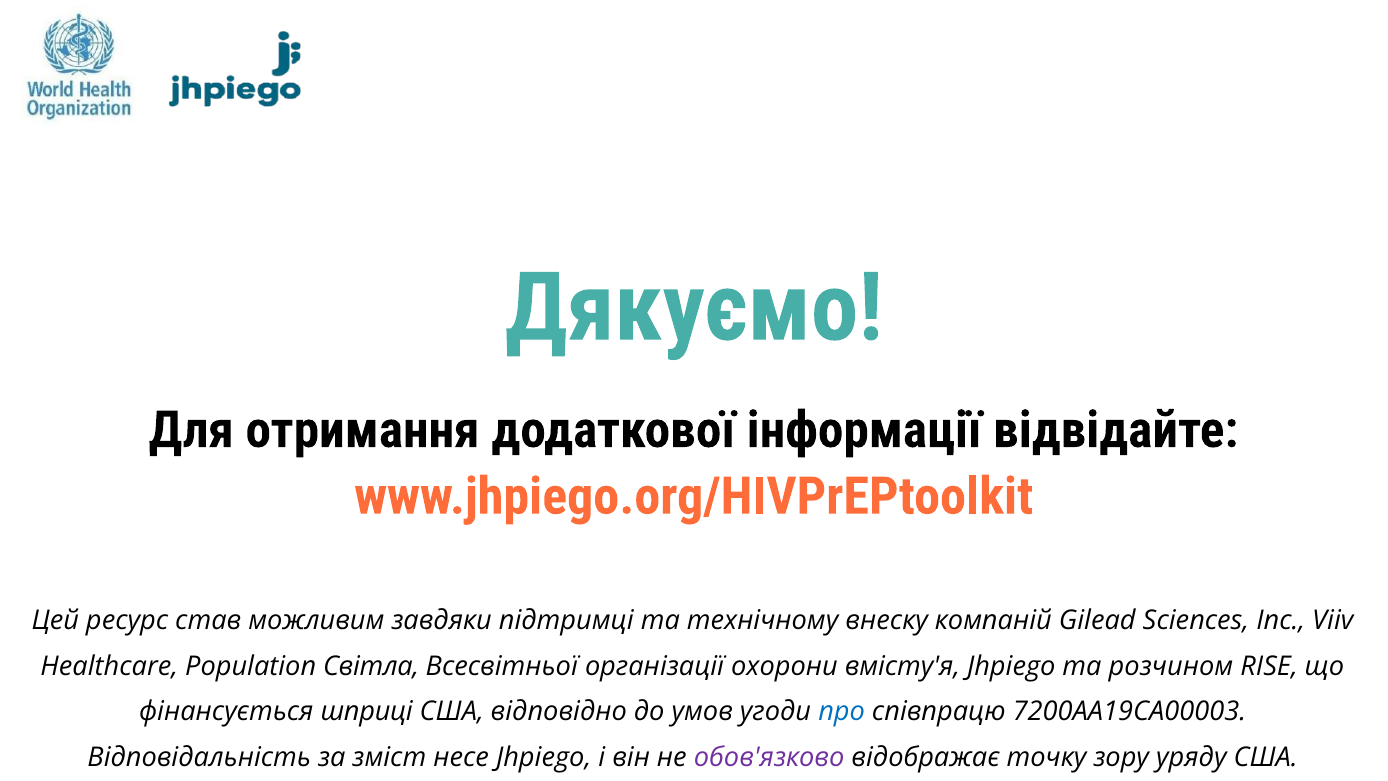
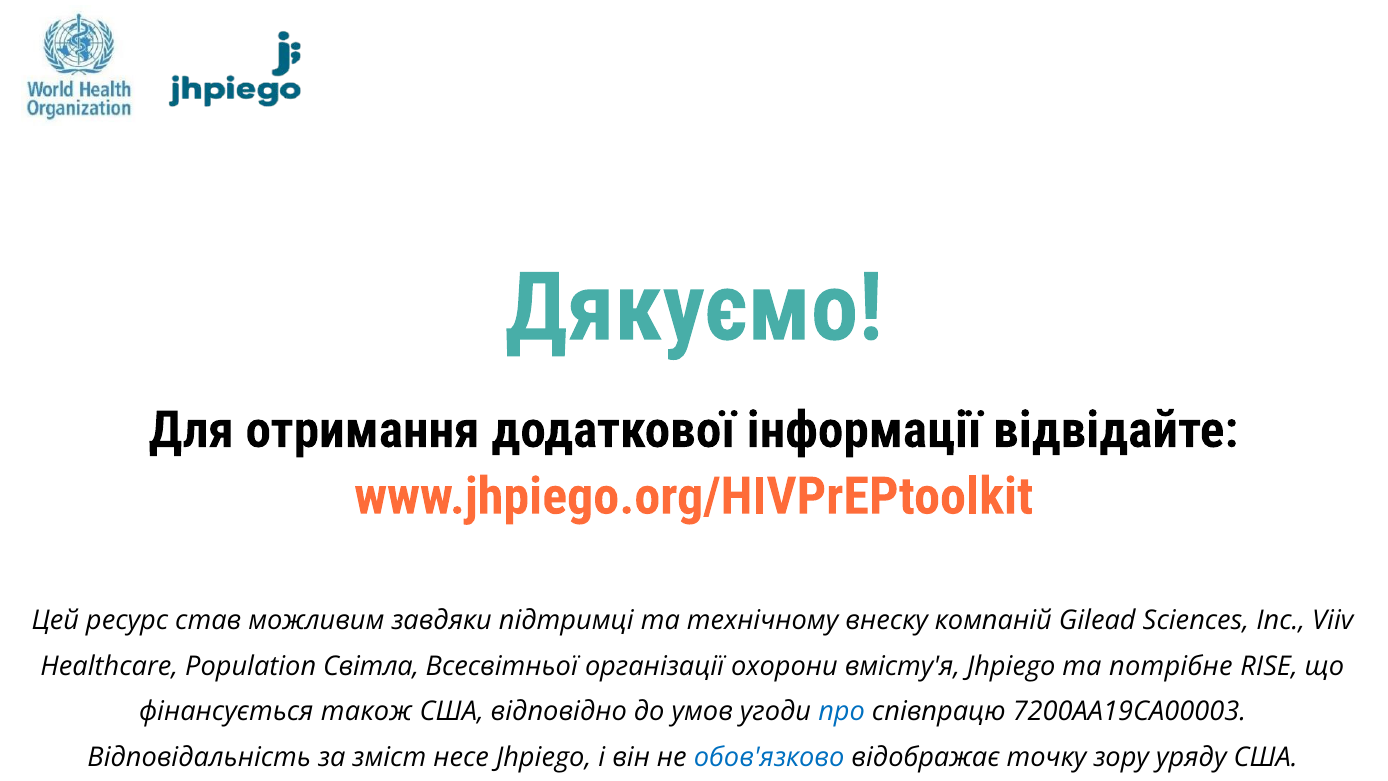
розчином: розчином -> потрібне (1171, 666)
шприці: шприці -> також (366, 712)
обов'язково colour: purple -> blue (769, 757)
